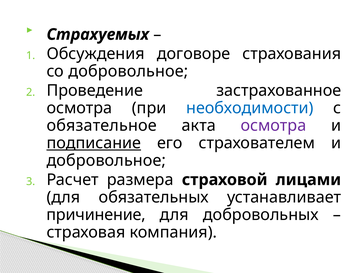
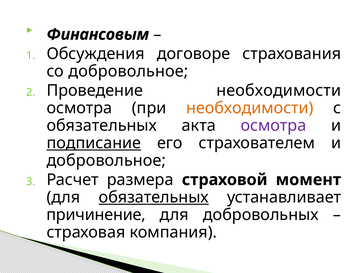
Страхуемых: Страхуемых -> Финансовым (98, 34)
Проведение застрахованное: застрахованное -> необходимости (279, 90)
необходимости colour: blue -> orange (250, 108)
обязательное: обязательное -> обязательных (102, 125)
лицами: лицами -> момент (308, 179)
обязательных underline: none -> present (154, 197)
